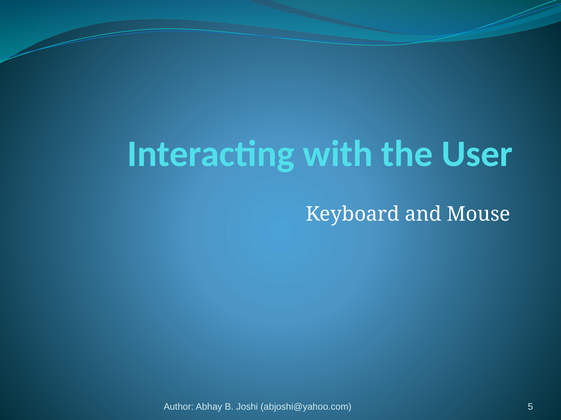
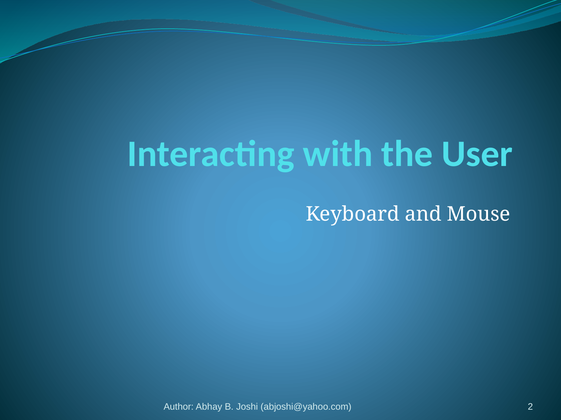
5: 5 -> 2 (530, 407)
